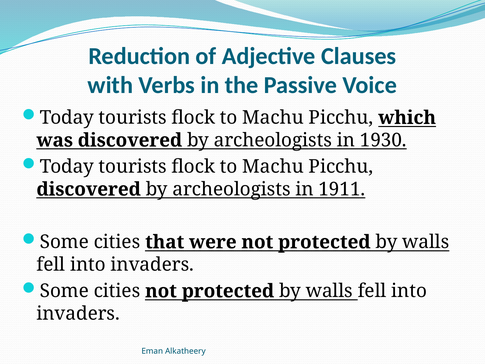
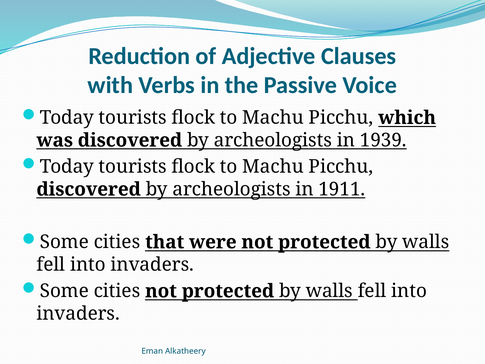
1930: 1930 -> 1939 (383, 140)
